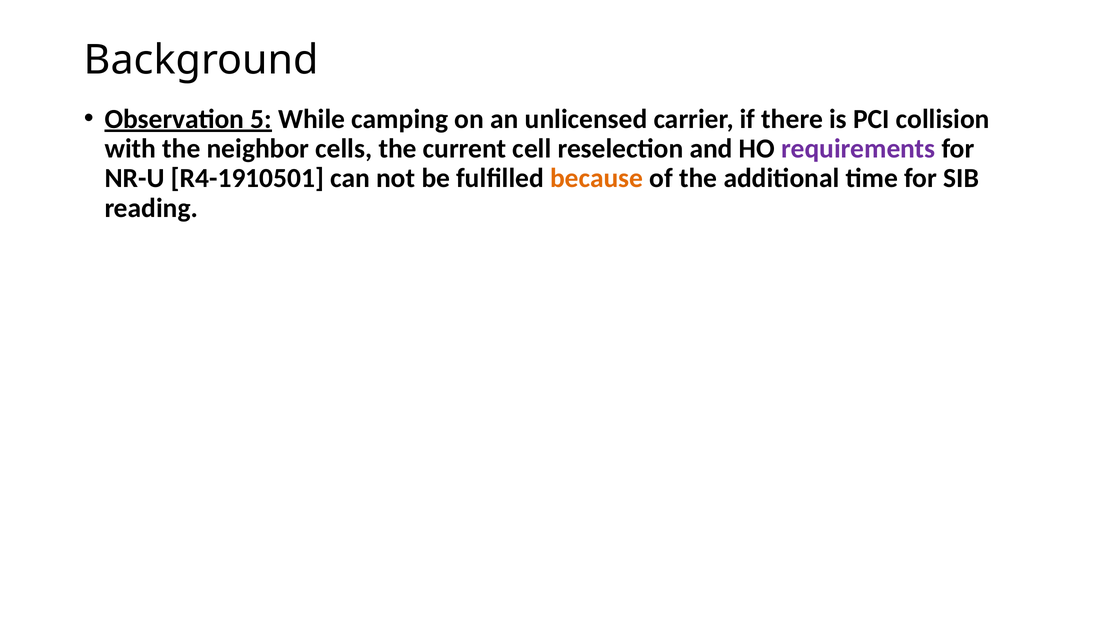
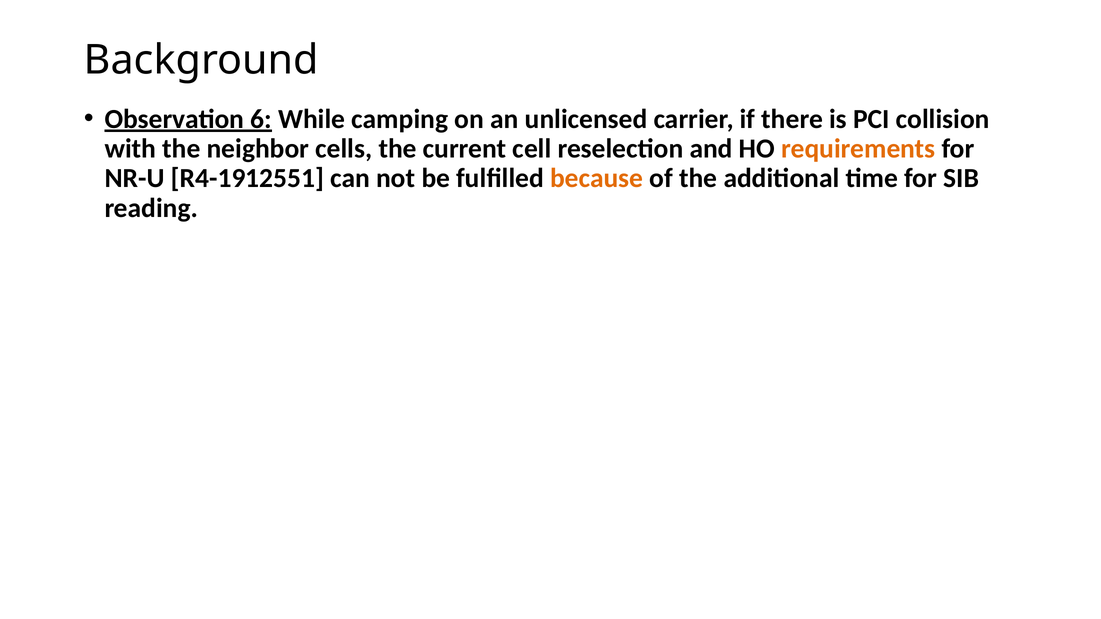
5: 5 -> 6 (261, 119)
requirements colour: purple -> orange (858, 149)
R4-1910501: R4-1910501 -> R4-1912551 (247, 178)
